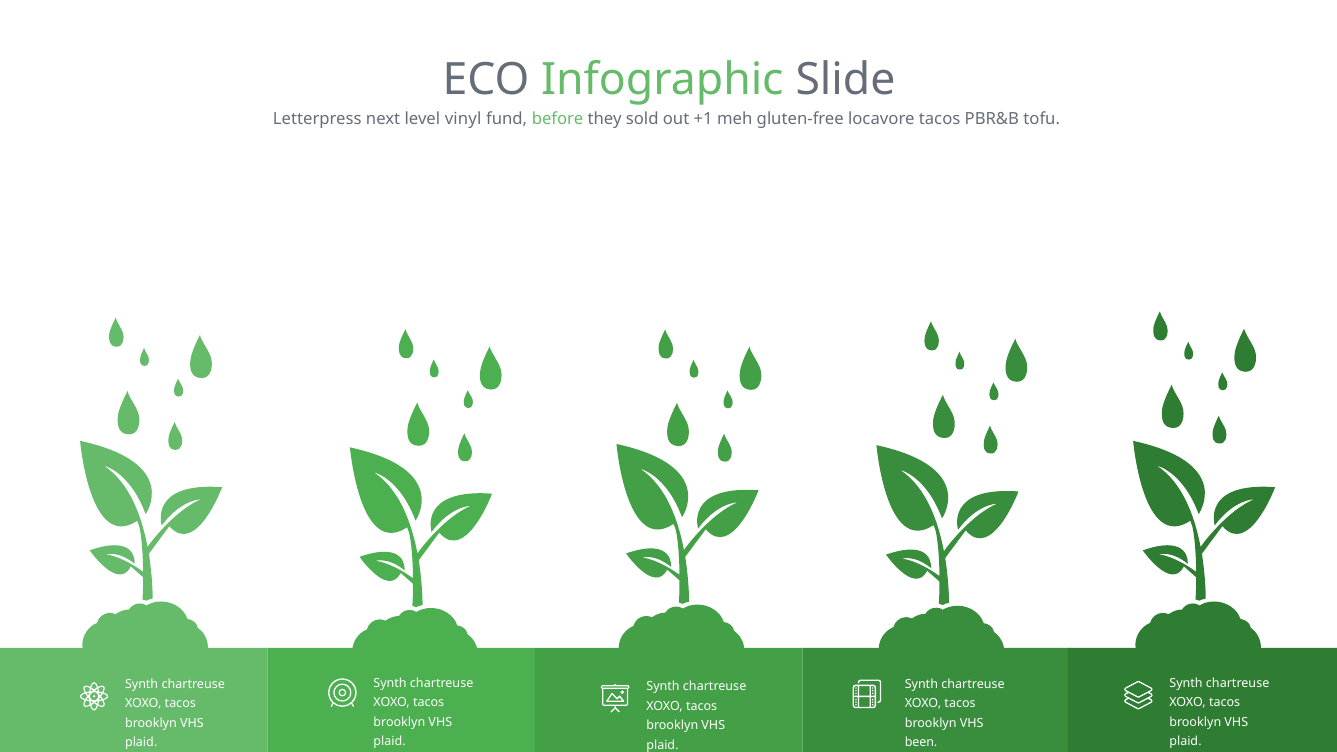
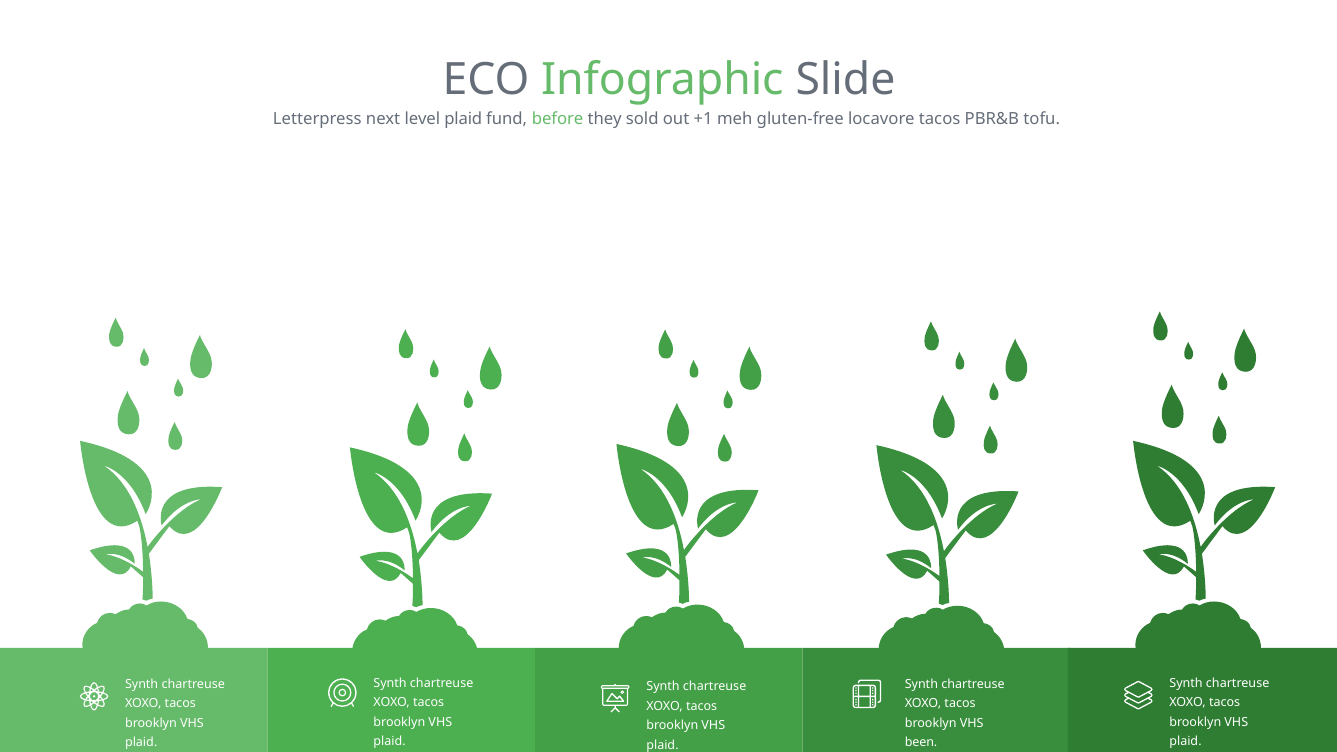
level vinyl: vinyl -> plaid (463, 119)
